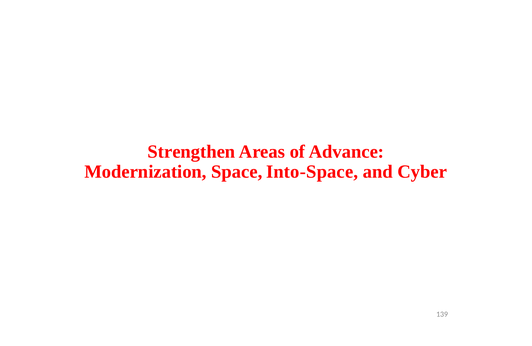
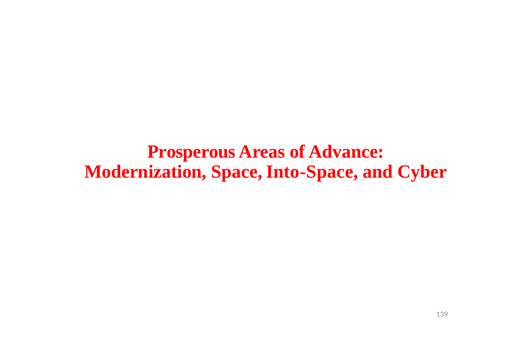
Strengthen: Strengthen -> Prosperous (192, 152)
